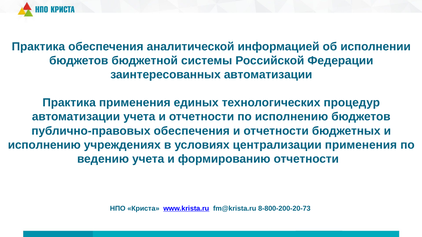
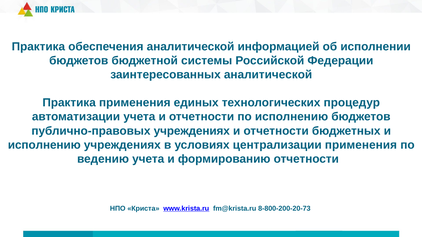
заинтересованных автоматизации: автоматизации -> аналитической (268, 75)
публично-правовых обеспечения: обеспечения -> учреждениях (192, 131)
